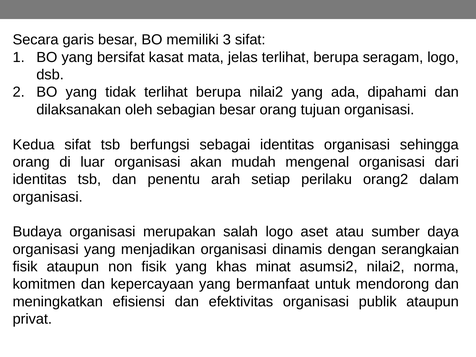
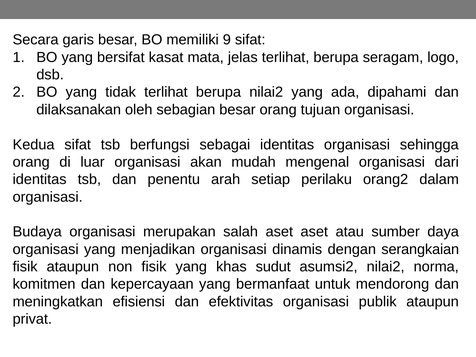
3: 3 -> 9 (227, 40)
salah logo: logo -> aset (279, 232)
minat: minat -> sudut (273, 267)
